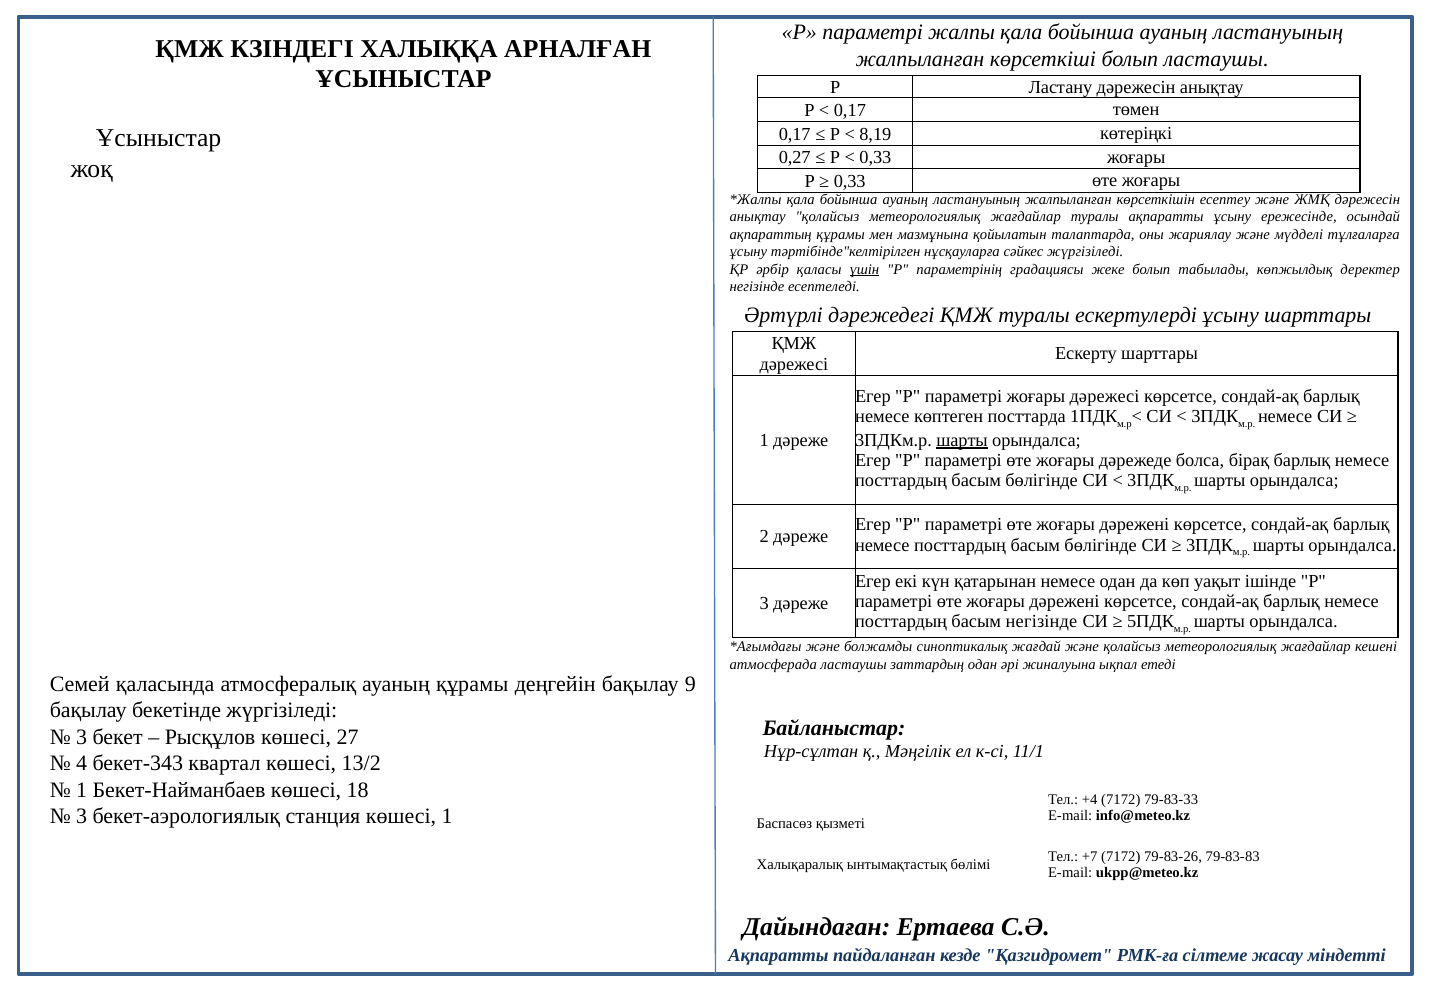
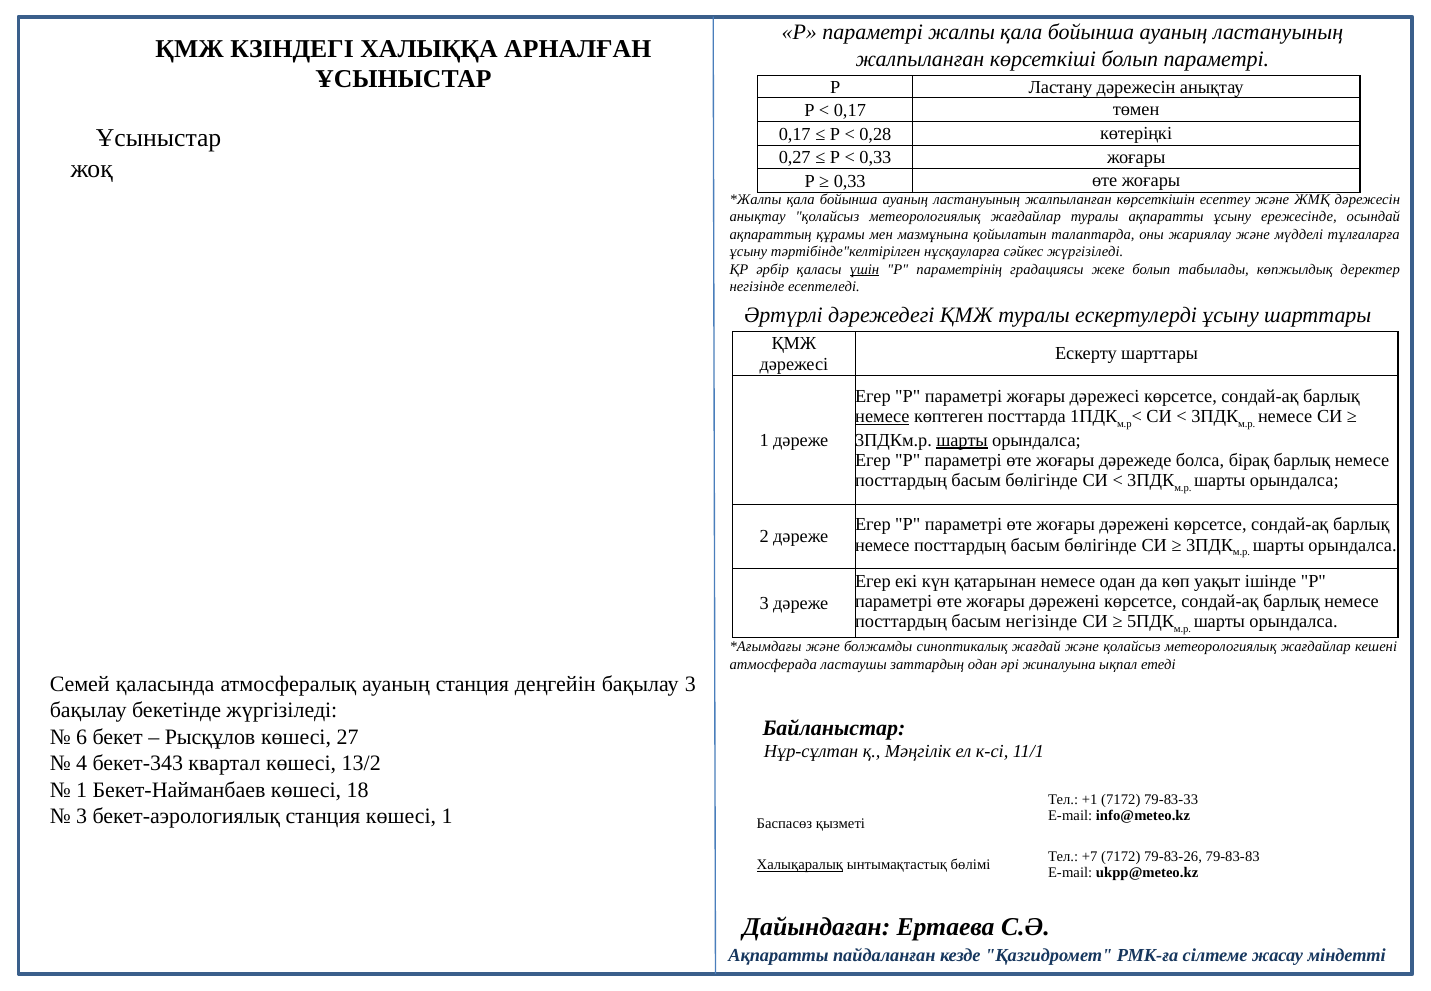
болып ластаушы: ластаушы -> параметрі (1216, 59)
8,19: 8,19 -> 0,28 (875, 134)
немесе underline: none -> present (882, 417)
ауаның құрамы: құрамы -> станция (472, 684)
бақылау 9: 9 -> 3 (690, 684)
3: 3 -> 6 (82, 737)
+4: +4 -> +1 (1090, 799)
Халықаралық underline: none -> present (800, 865)
